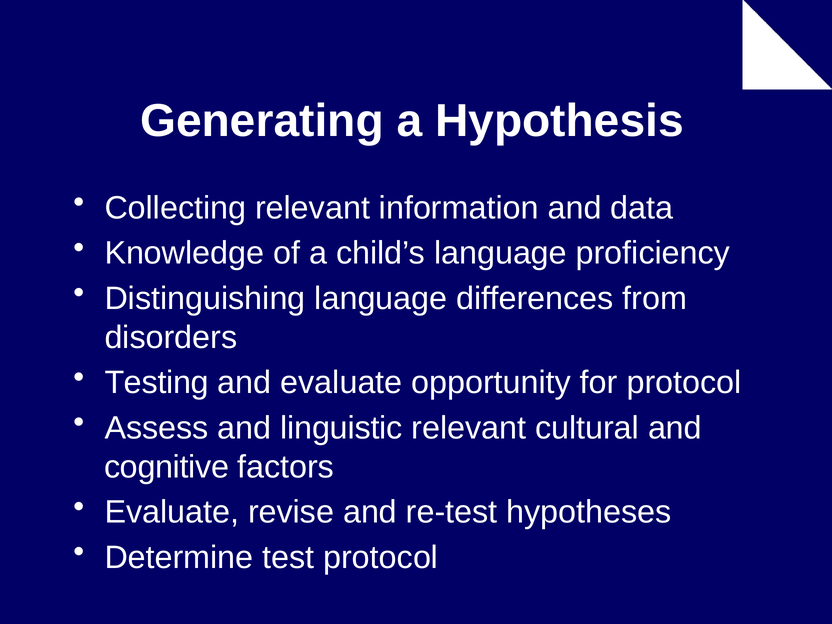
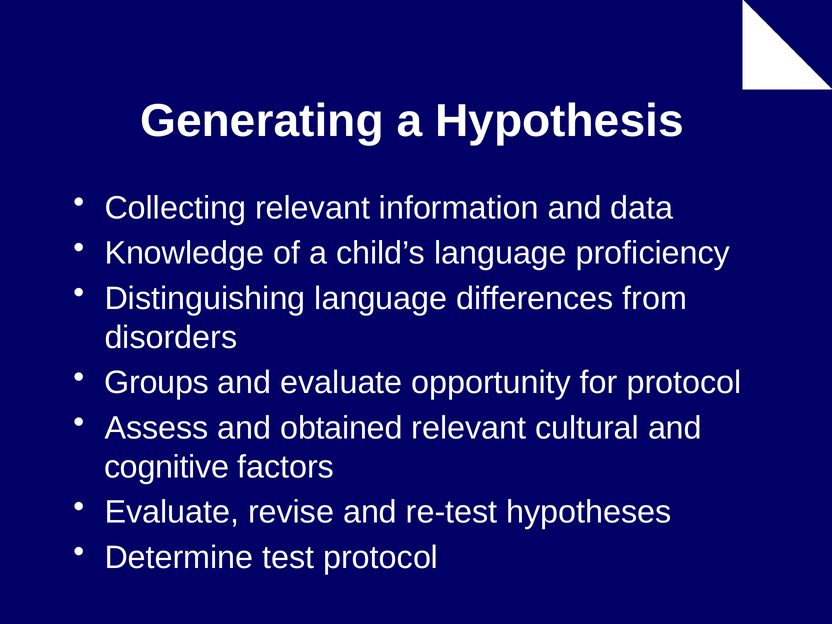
Testing: Testing -> Groups (157, 383)
linguistic: linguistic -> obtained (341, 428)
